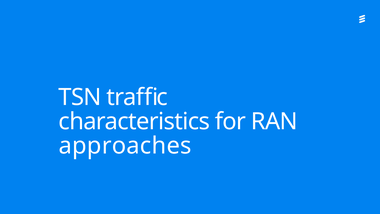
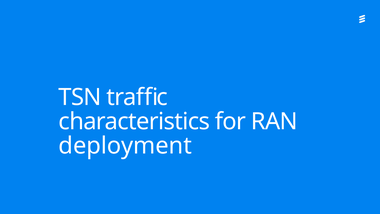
approaches: approaches -> deployment (125, 146)
